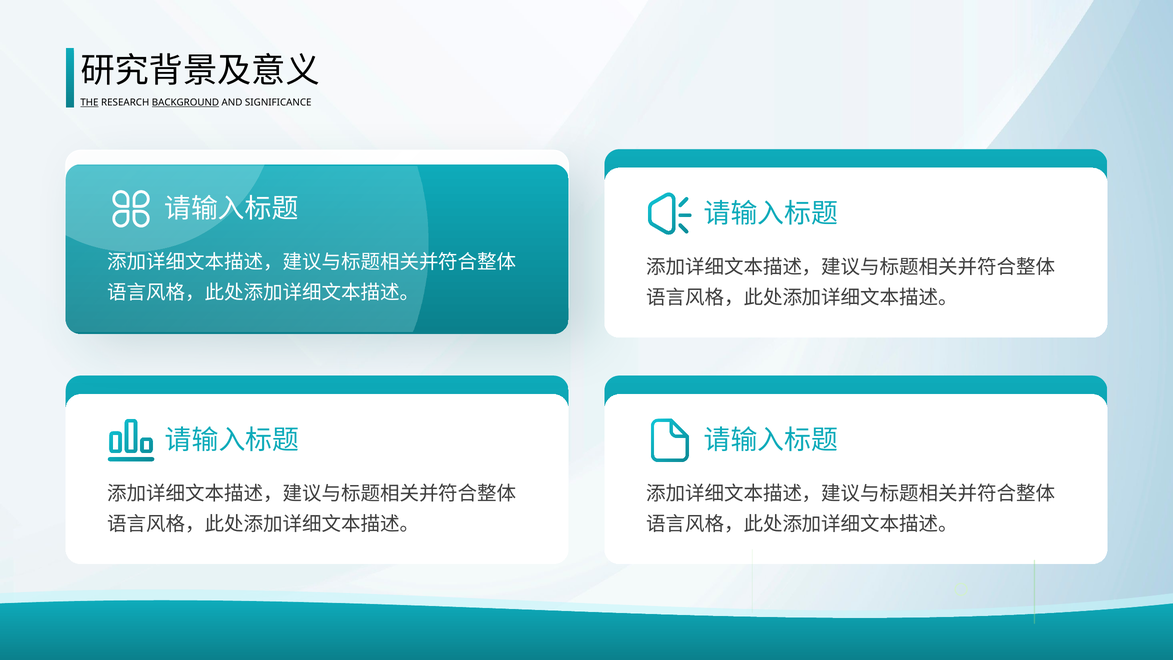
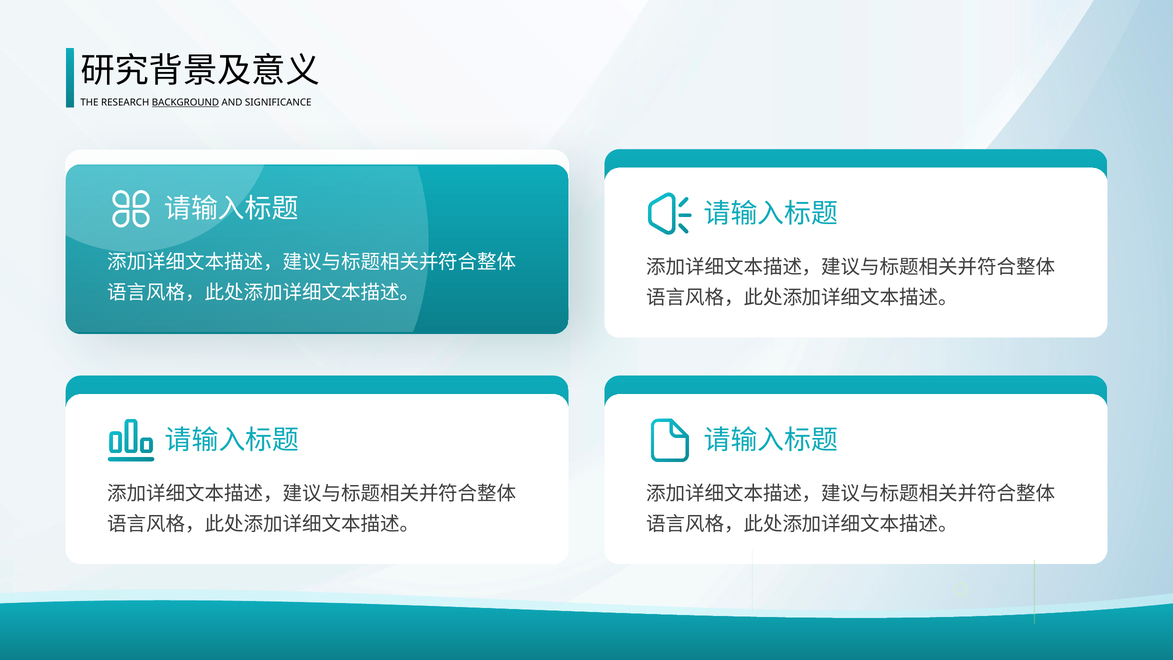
THE underline: present -> none (89, 103)
